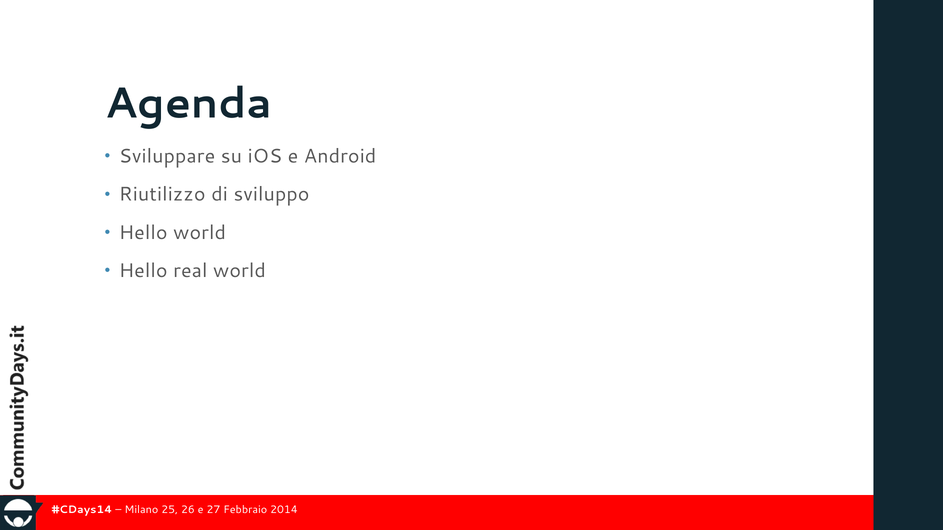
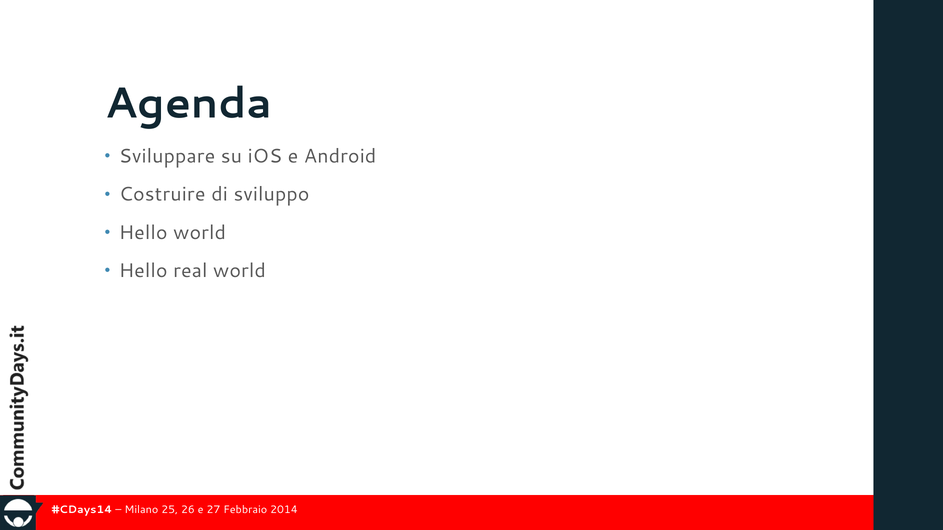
Riutilizzo: Riutilizzo -> Costruire (162, 195)
